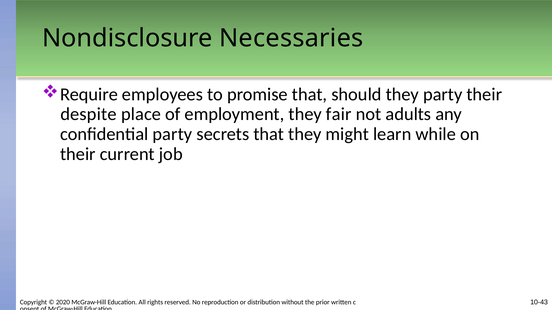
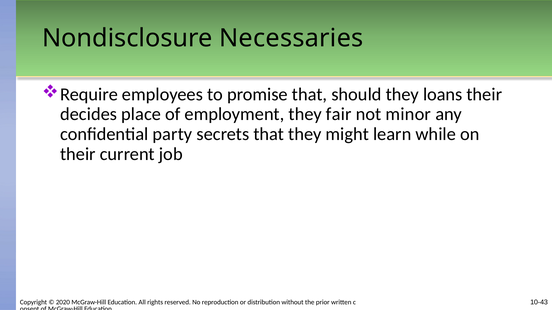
they party: party -> loans (443, 95)
despite: despite -> decides (89, 114)
adults: adults -> minor (408, 114)
